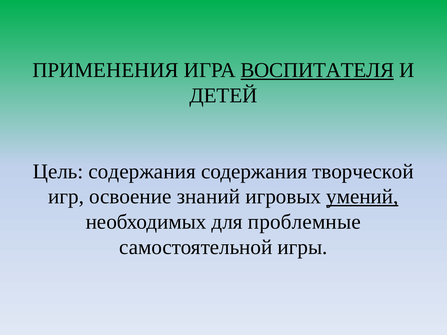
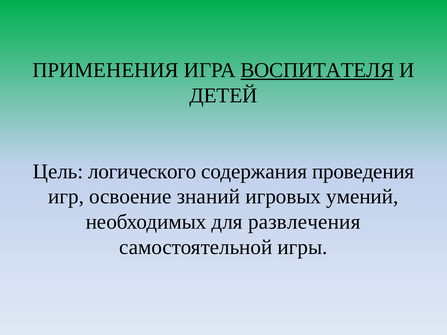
Цель содержания: содержания -> логического (142, 172)
творческой: творческой -> проведения (363, 172)
умений underline: present -> none (362, 197)
проблемные: проблемные -> развлечения (304, 222)
